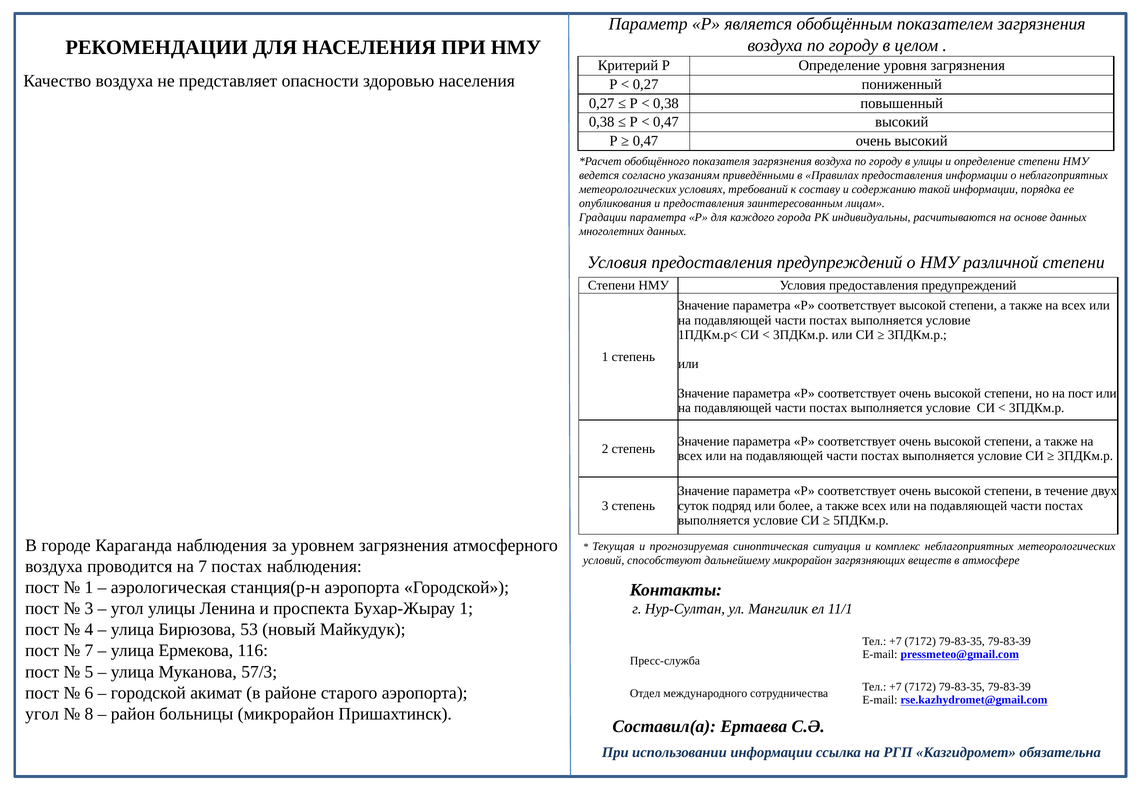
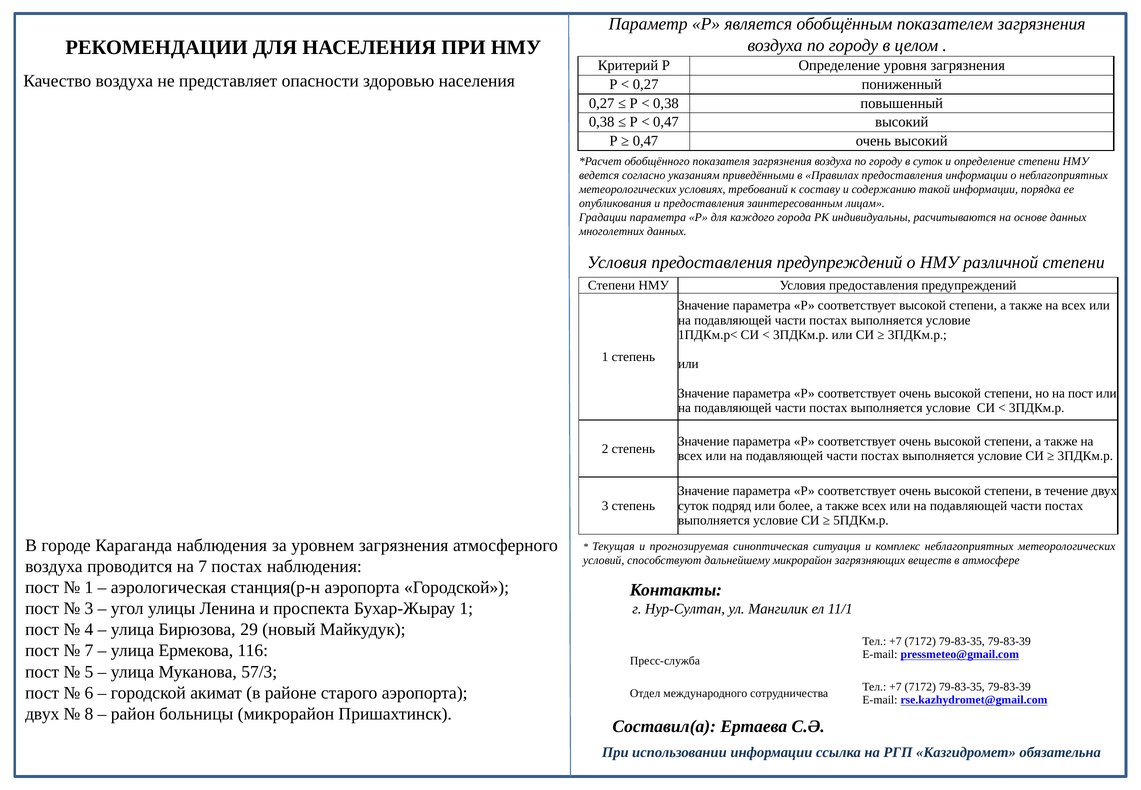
в улицы: улицы -> суток (928, 161)
53: 53 -> 29 (249, 630)
угол: угол -> двух (42, 714)
